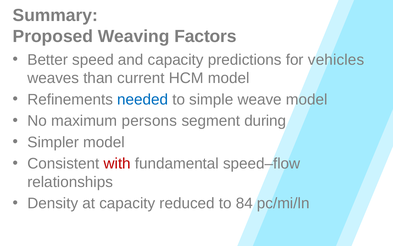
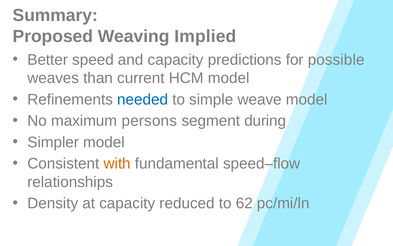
Factors: Factors -> Implied (205, 36)
vehicles: vehicles -> possible (336, 60)
with colour: red -> orange (117, 163)
84: 84 -> 62 (244, 203)
